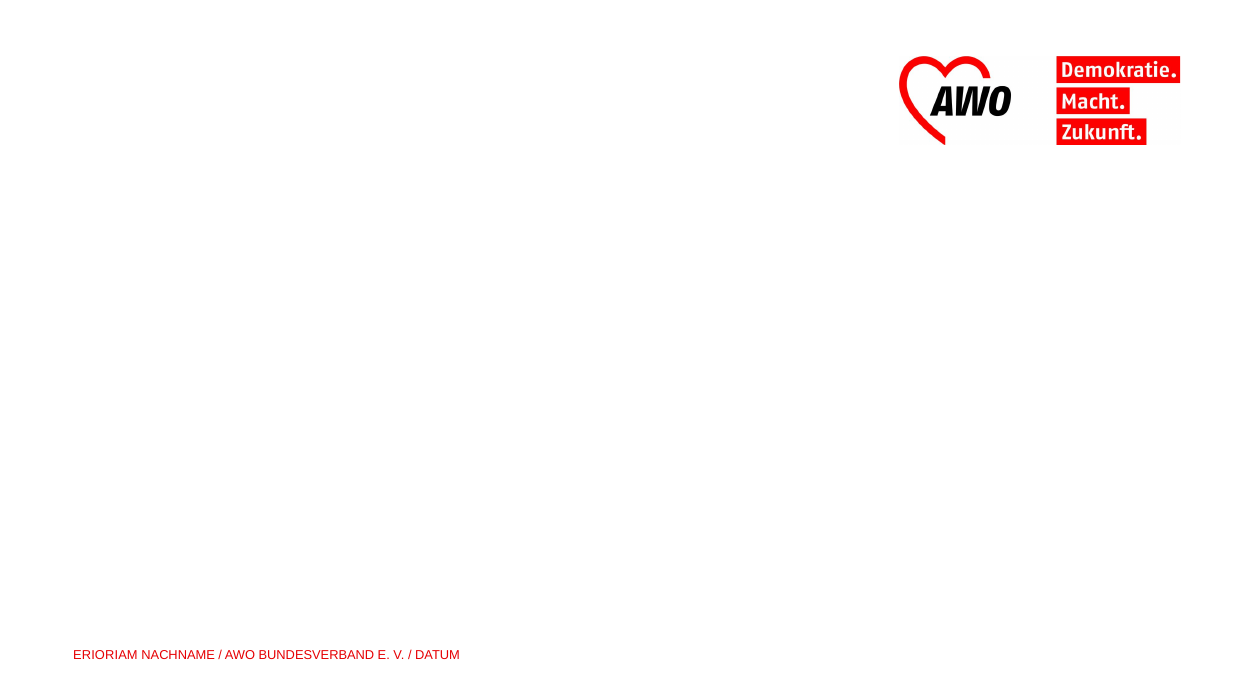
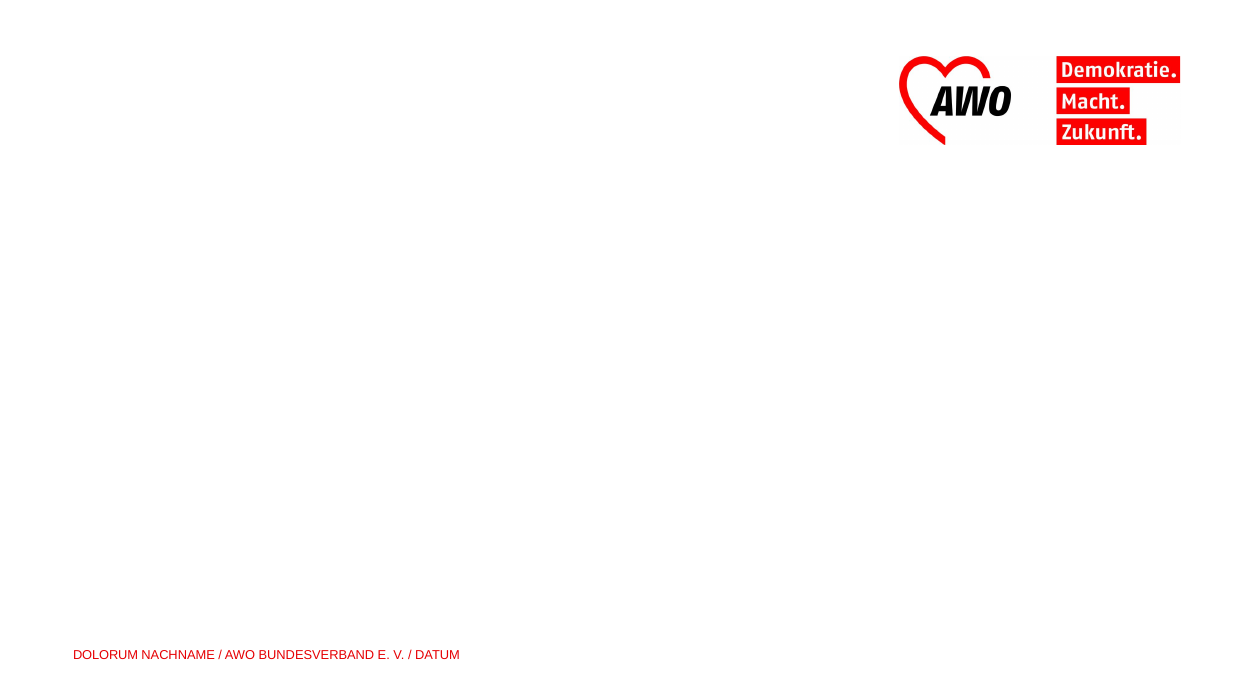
ERIORIAM: ERIORIAM -> DOLORUM (106, 656)
